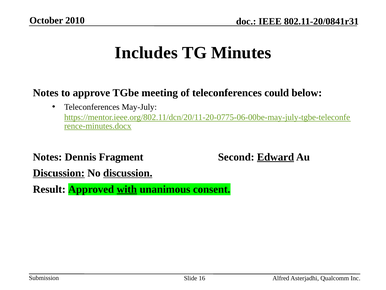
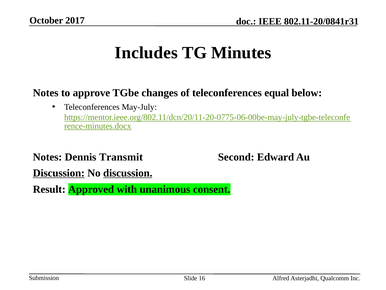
2010: 2010 -> 2017 (75, 20)
meeting: meeting -> changes (160, 93)
could: could -> equal (277, 93)
Fragment: Fragment -> Transmit (121, 157)
Edward underline: present -> none (276, 157)
with underline: present -> none (127, 189)
